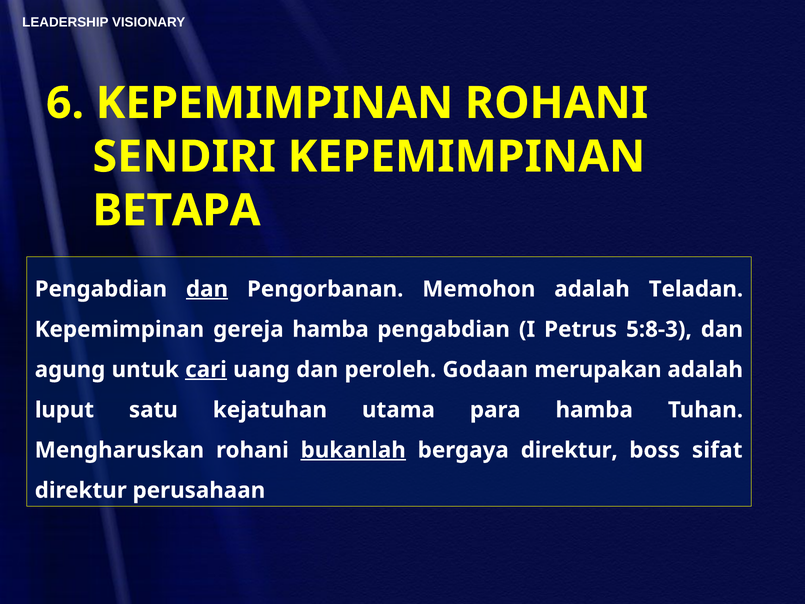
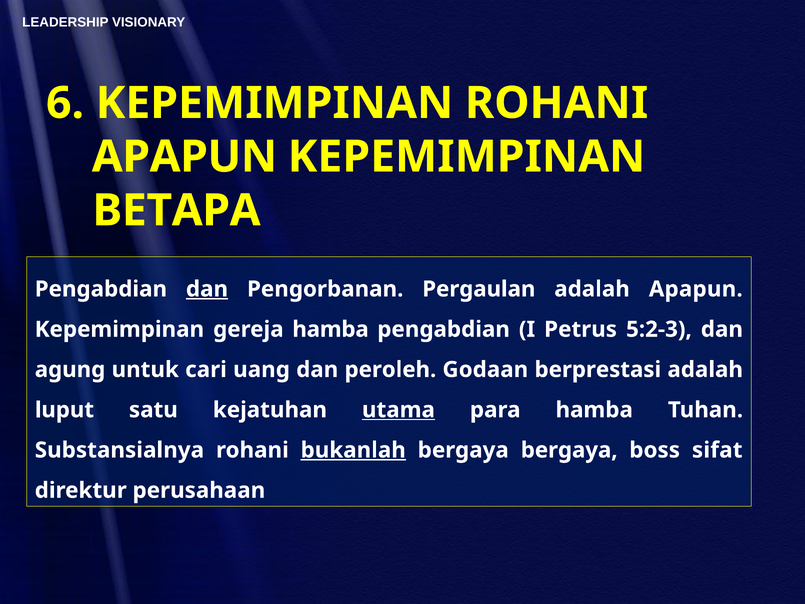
SENDIRI: SENDIRI -> APAPUN (184, 157)
Memohon: Memohon -> Pergaulan (479, 289)
adalah Teladan: Teladan -> Apapun (696, 289)
5:8-3: 5:8-3 -> 5:2-3 (659, 329)
cari underline: present -> none (206, 369)
merupakan: merupakan -> berprestasi (598, 369)
utama underline: none -> present (398, 410)
Mengharuskan: Mengharuskan -> Substansialnya (119, 450)
bergaya direktur: direktur -> bergaya (569, 450)
